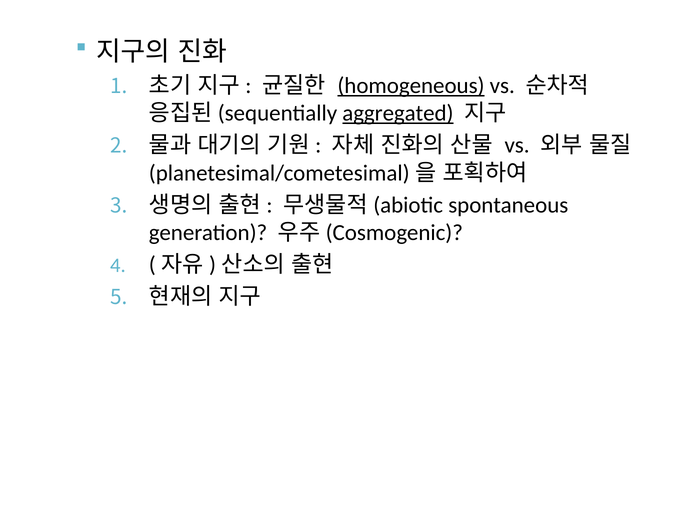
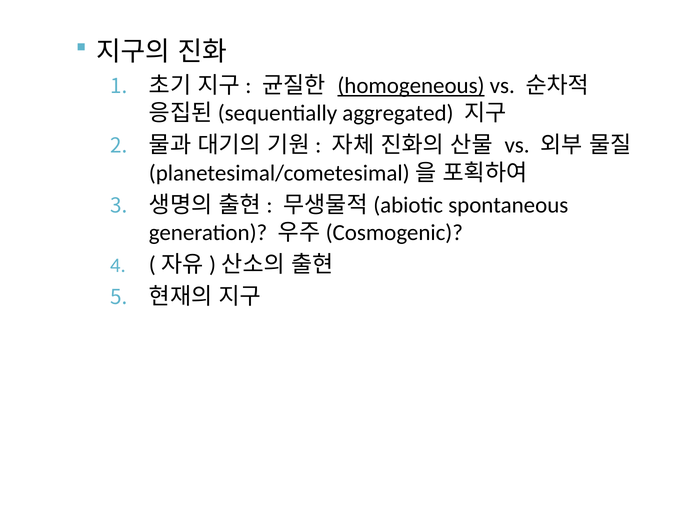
aggregated underline: present -> none (398, 113)
